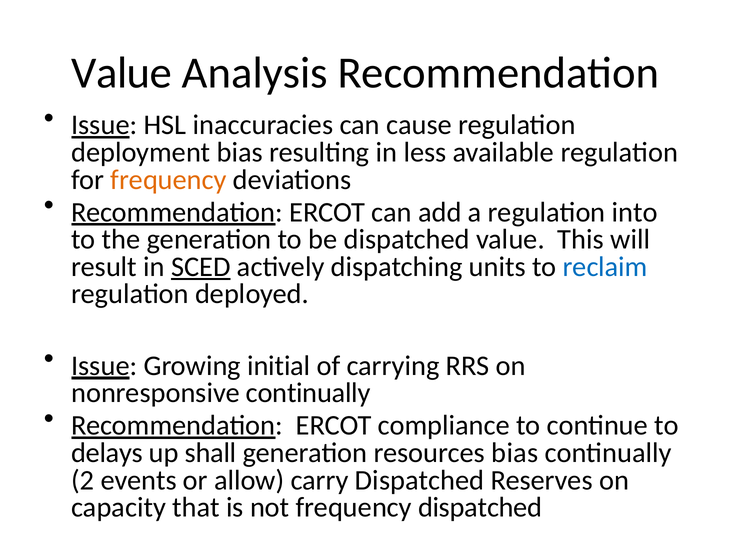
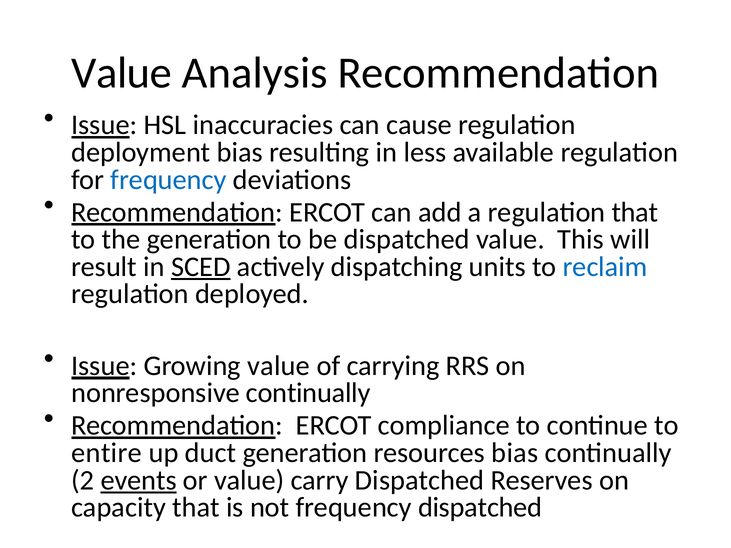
frequency colour: orange -> blue (169, 180)
regulation into: into -> that (635, 212)
Growing initial: initial -> value (279, 366)
delays: delays -> entire (107, 453)
shall: shall -> duct (211, 453)
events underline: none -> present (139, 480)
or allow: allow -> value (249, 480)
